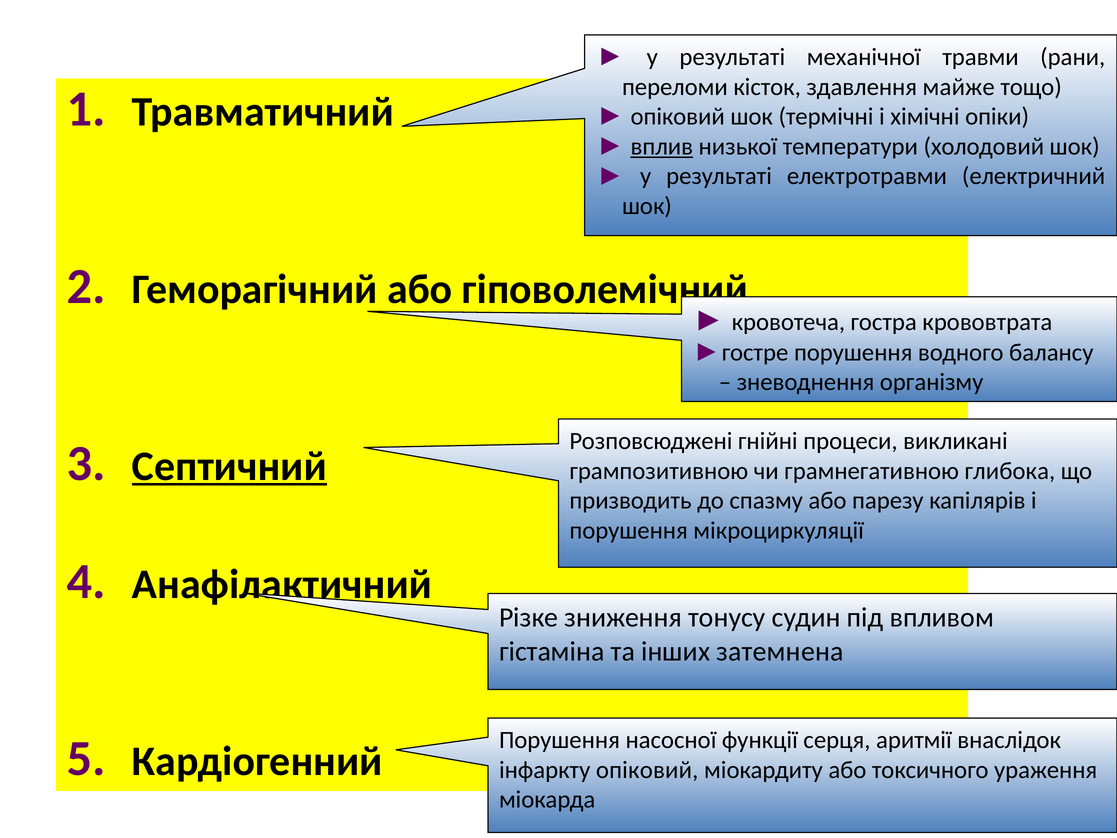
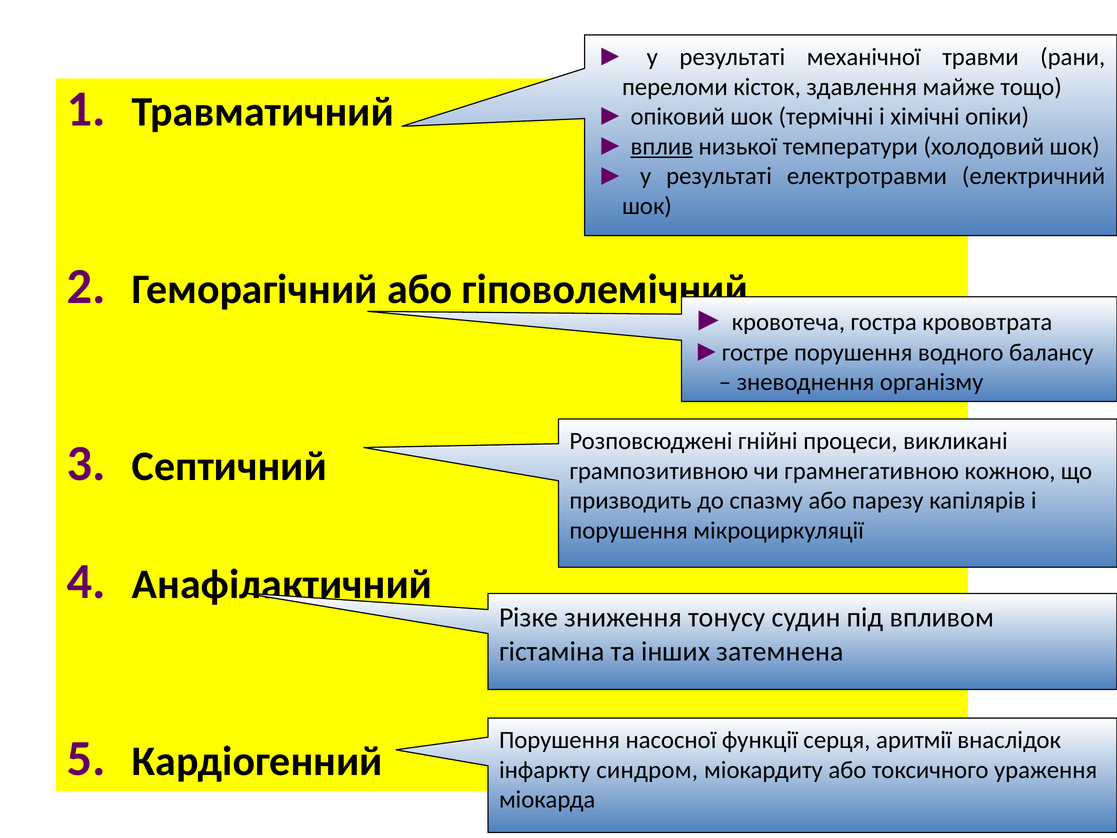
Септичний underline: present -> none (230, 466)
глибока: глибока -> кожною (1010, 471)
інфаркту опіковий: опіковий -> синдром (647, 770)
